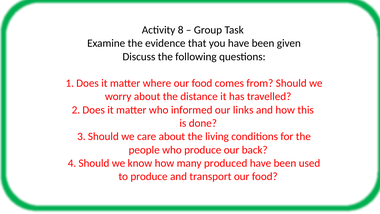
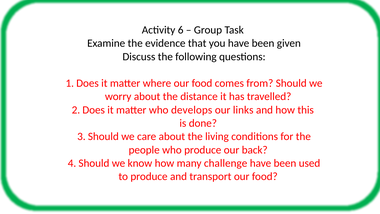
8: 8 -> 6 (181, 30)
informed: informed -> develops (192, 110)
produced: produced -> challenge (226, 163)
